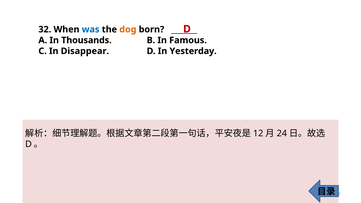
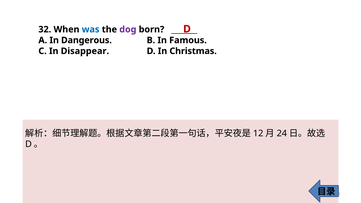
dog colour: orange -> purple (128, 29)
Thousands: Thousands -> Dangerous (86, 40)
Yesterday: Yesterday -> Christmas (193, 51)
